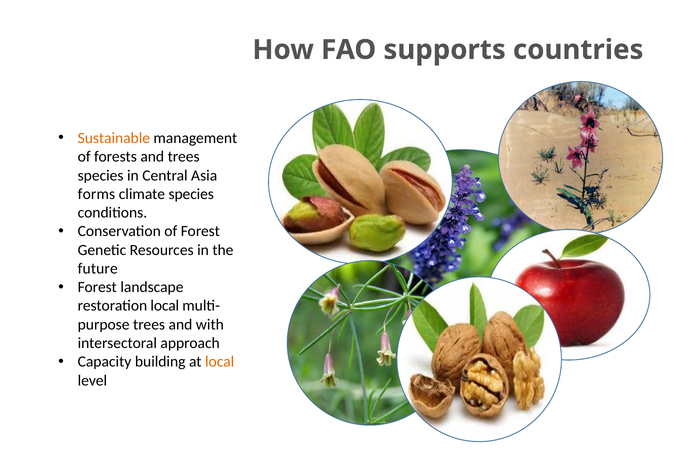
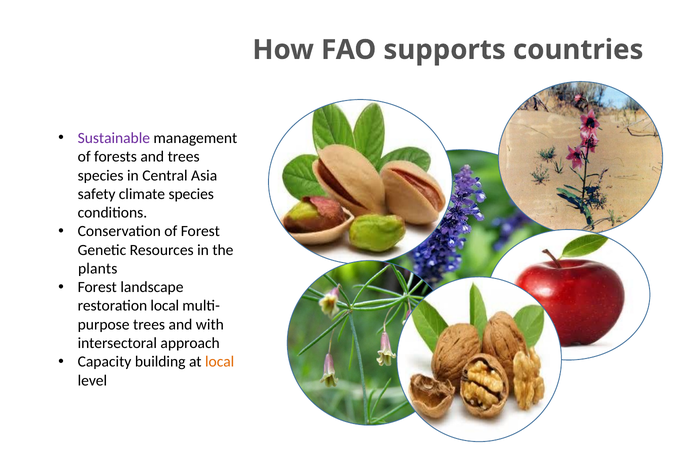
Sustainable colour: orange -> purple (114, 138)
forms: forms -> safety (97, 194)
future: future -> plants (98, 269)
